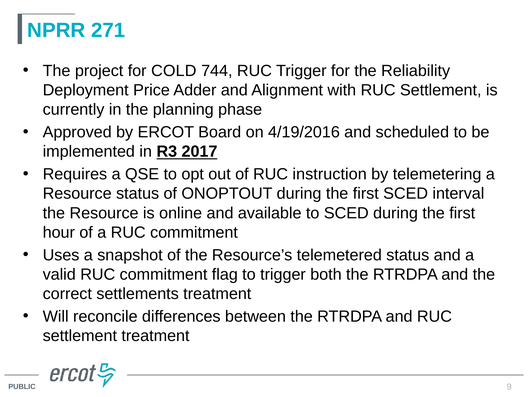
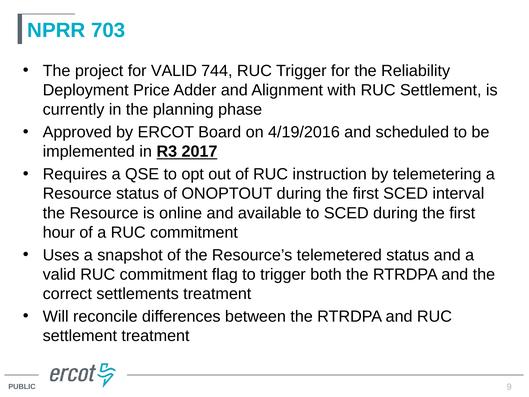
271: 271 -> 703 (108, 30)
for COLD: COLD -> VALID (174, 71)
